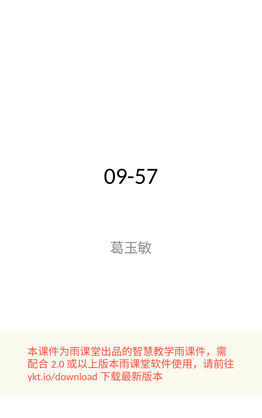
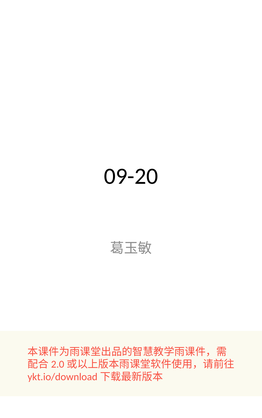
09-57: 09-57 -> 09-20 (131, 177)
